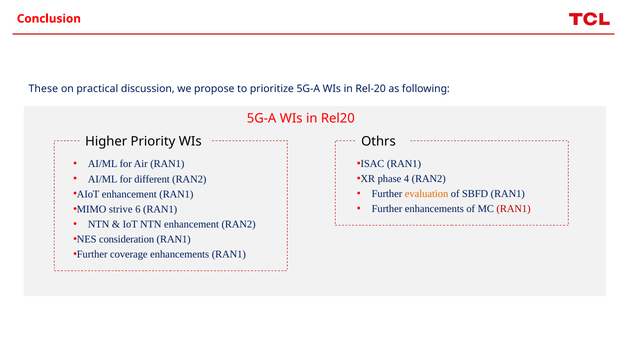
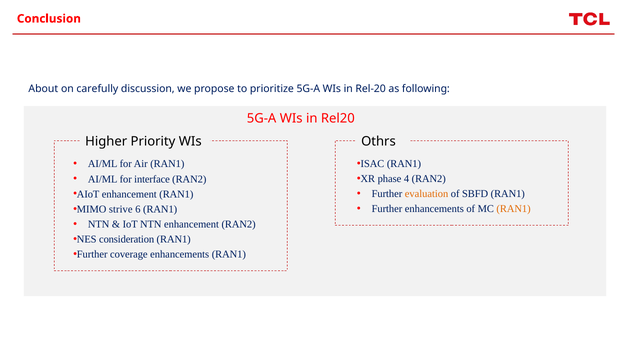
These: These -> About (43, 89)
practical: practical -> carefully (97, 89)
different: different -> interface (152, 179)
RAN1 colour: red -> orange (514, 209)
